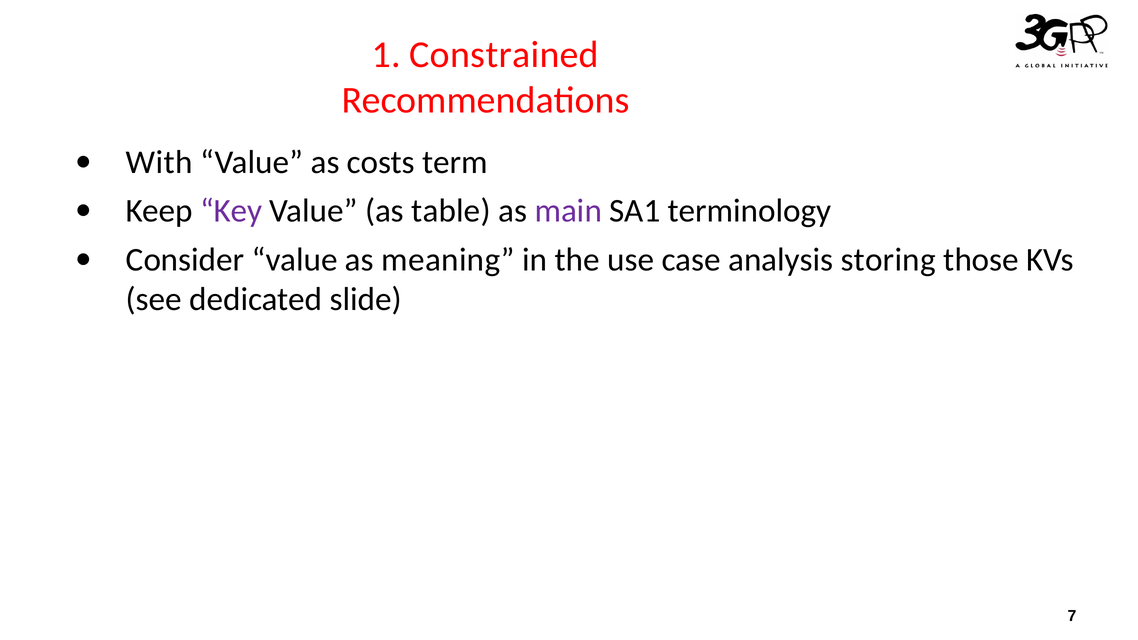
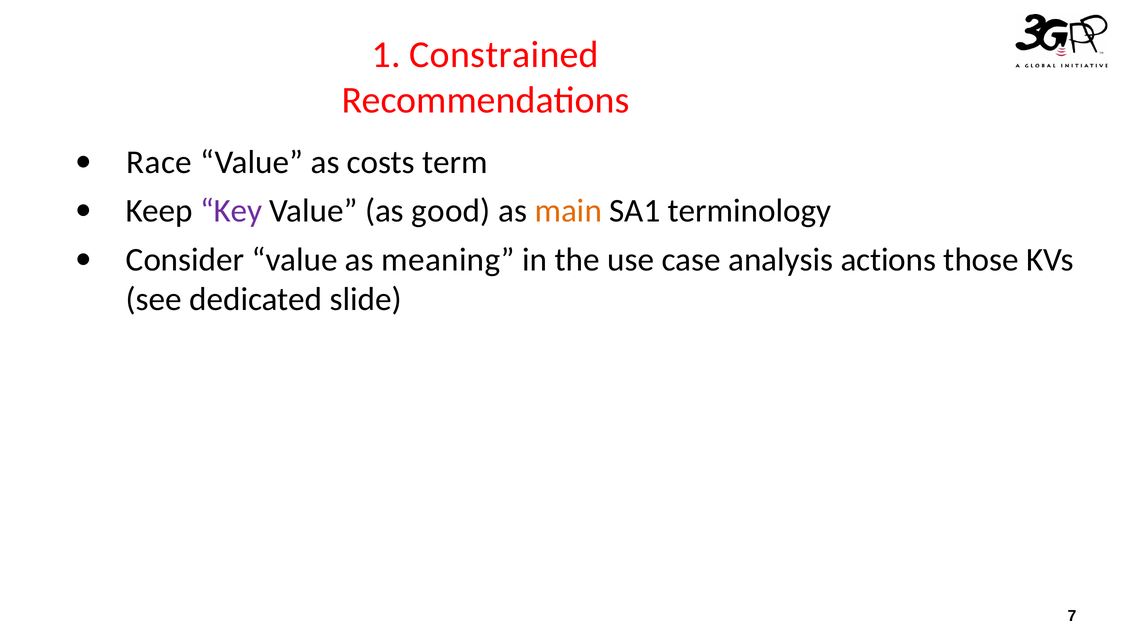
With: With -> Race (159, 162)
table: table -> good (451, 211)
main colour: purple -> orange (568, 211)
storing: storing -> actions (888, 260)
